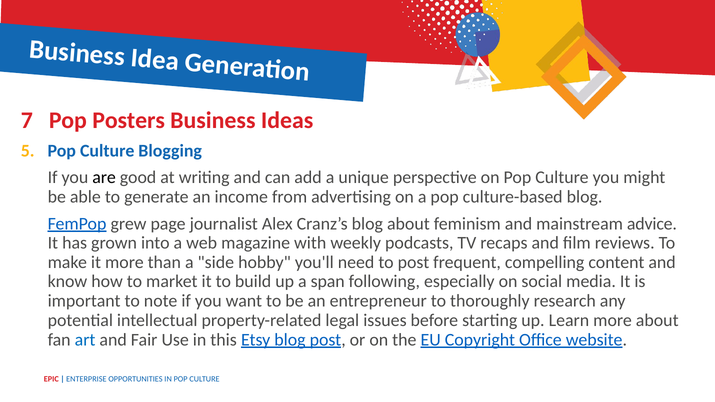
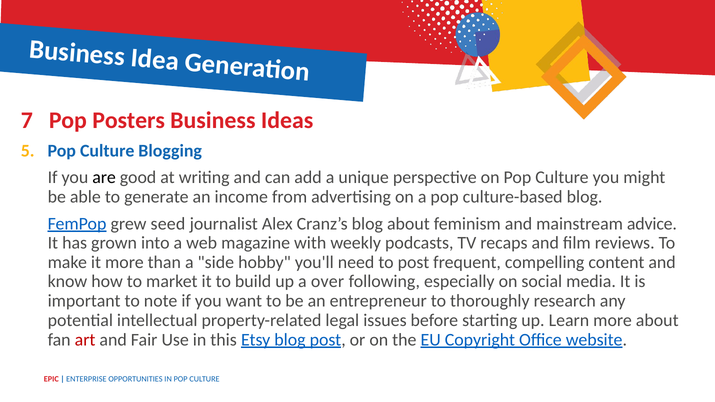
page: page -> seed (168, 224)
span: span -> over (328, 282)
art colour: blue -> red (85, 340)
